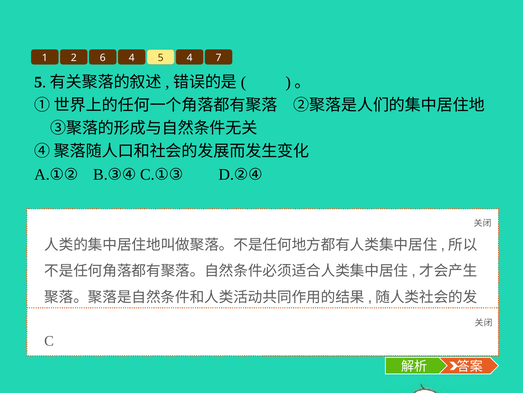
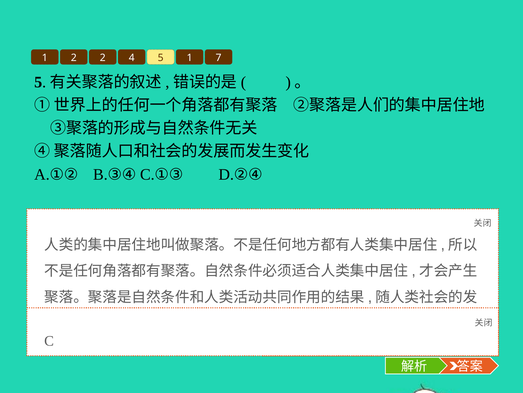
2 6: 6 -> 2 (103, 58)
5 4: 4 -> 1 (190, 58)
